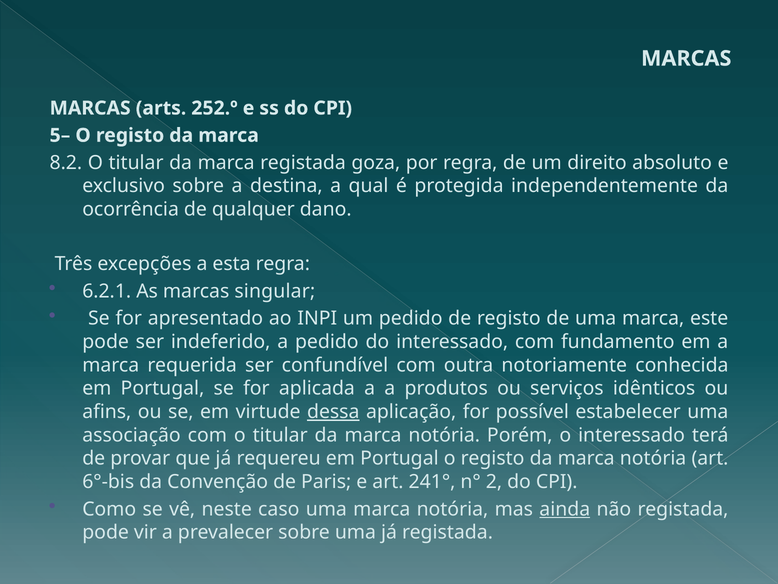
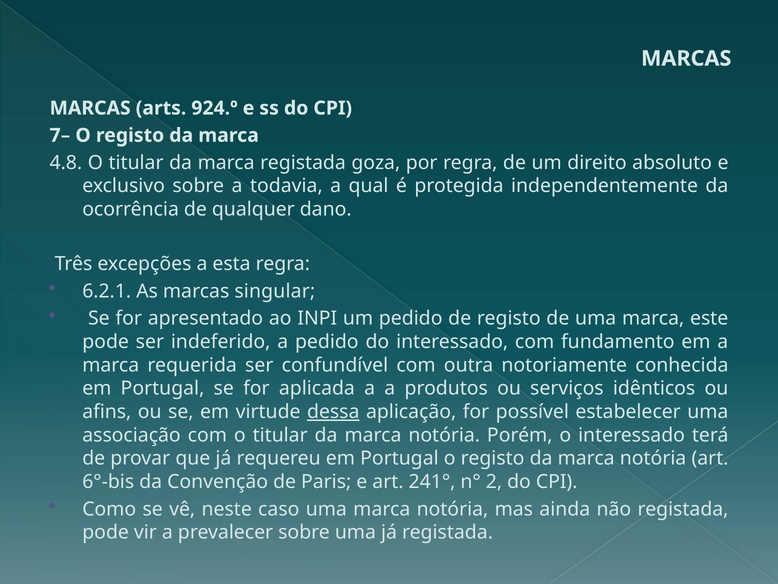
252.º: 252.º -> 924.º (214, 108)
5–: 5– -> 7– (60, 135)
8.2: 8.2 -> 4.8 (66, 163)
destina: destina -> todavia (286, 186)
ainda underline: present -> none (565, 509)
